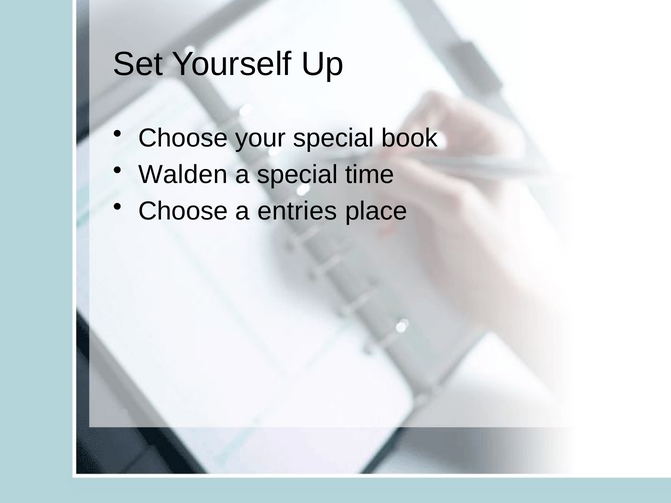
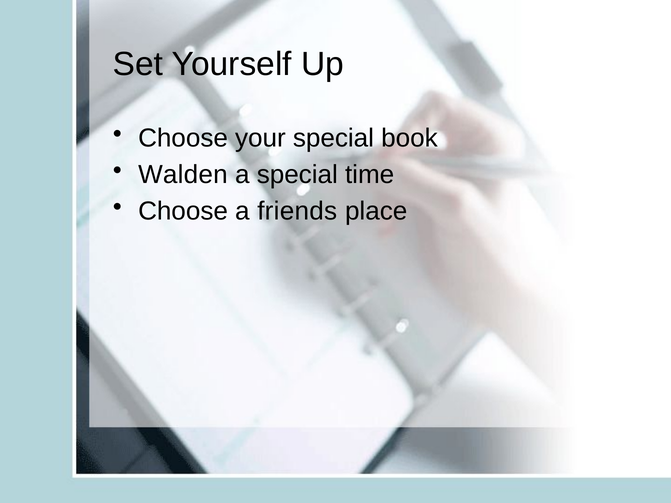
entries: entries -> friends (297, 211)
